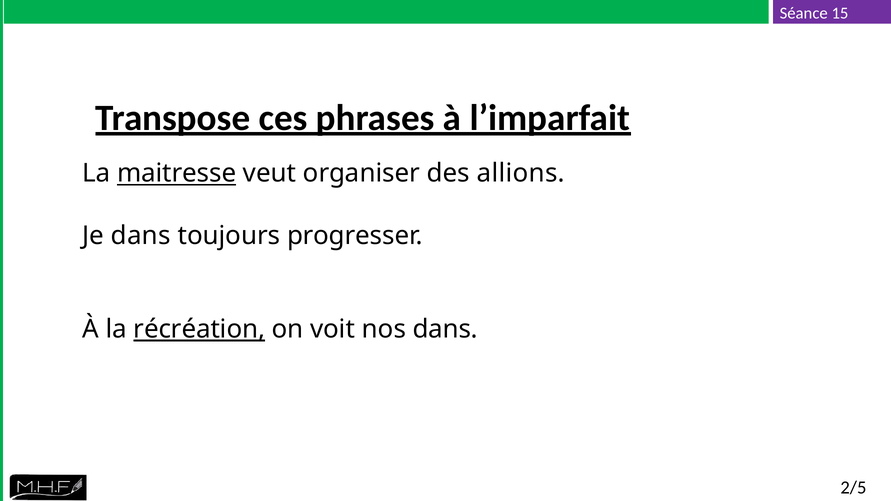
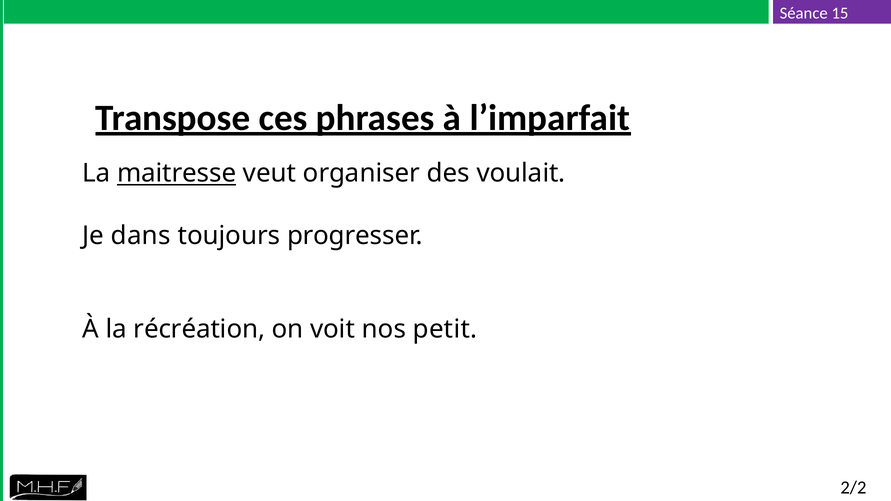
allions: allions -> voulait (521, 173)
récréation underline: present -> none (199, 329)
nos dans: dans -> petit (445, 329)
2/5: 2/5 -> 2/2 (853, 488)
